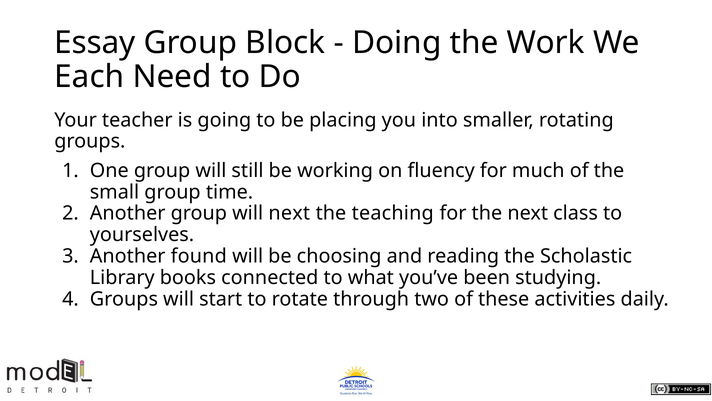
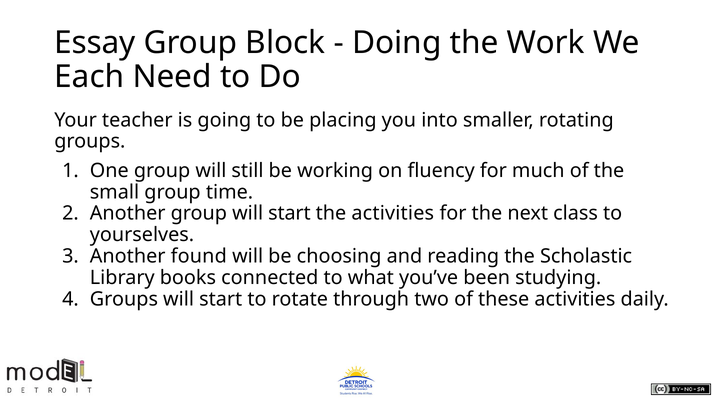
group will next: next -> start (289, 213)
the teaching: teaching -> activities (393, 213)
